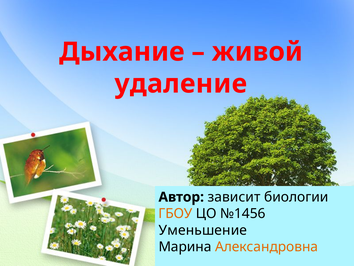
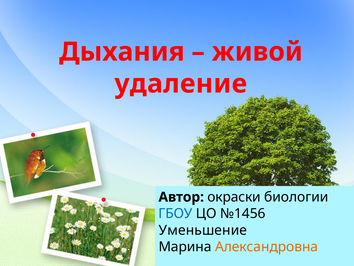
Дыхание: Дыхание -> Дыхания (122, 52)
зависит: зависит -> окраски (234, 197)
ГБОУ colour: orange -> blue (175, 213)
